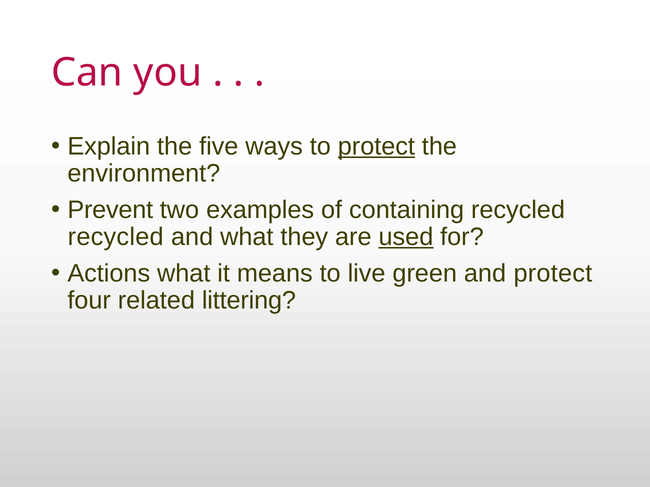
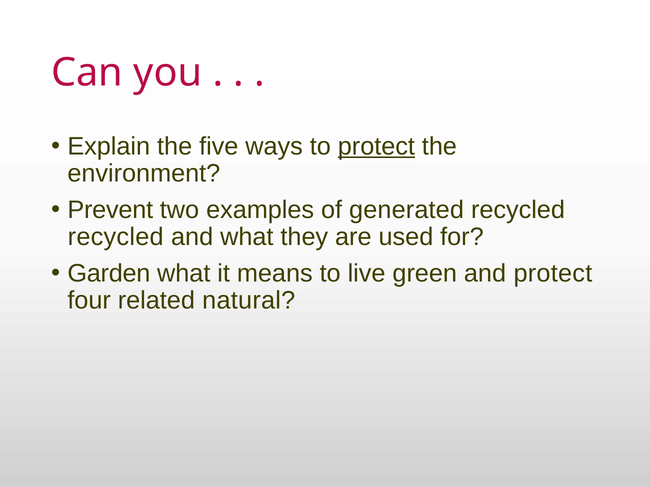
containing: containing -> generated (407, 210)
used underline: present -> none (406, 237)
Actions: Actions -> Garden (109, 274)
littering: littering -> natural (249, 301)
